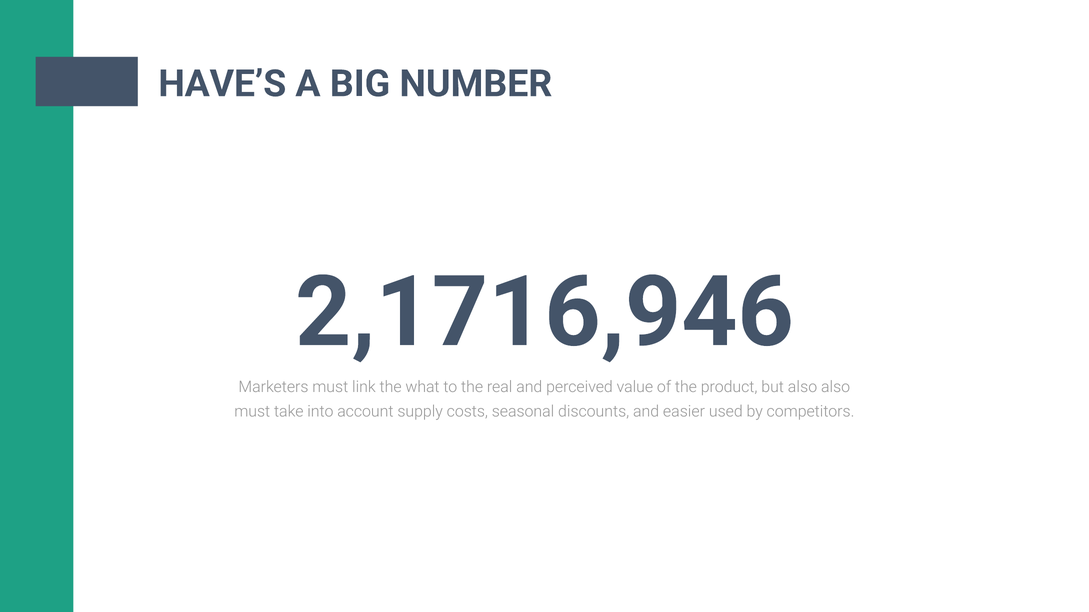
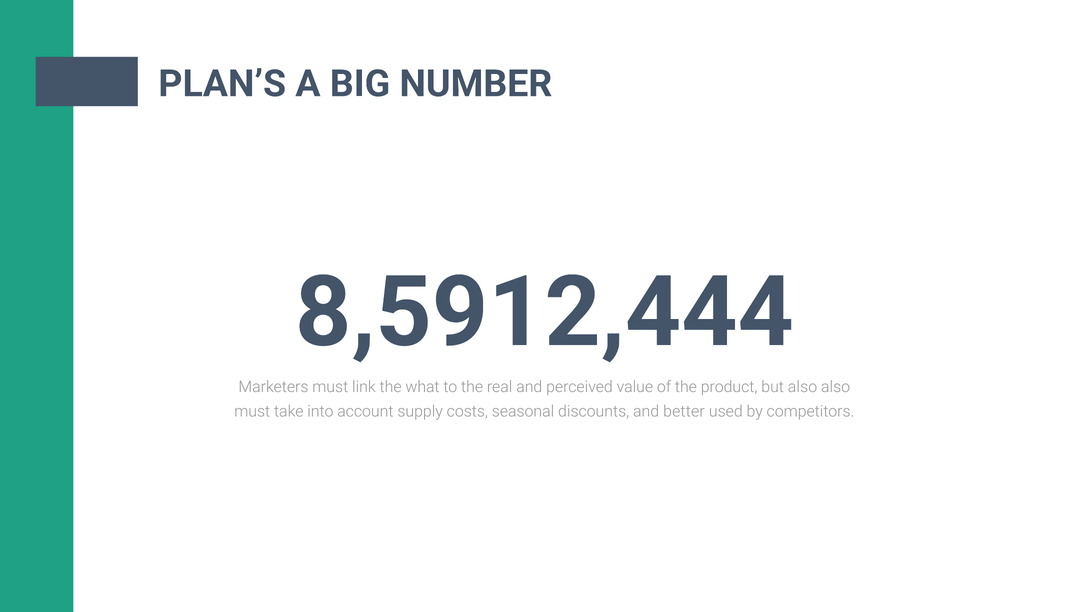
HAVE’S: HAVE’S -> PLAN’S (222, 84)
2,1716,946: 2,1716,946 -> 8,5912,444 (544, 313)
easier: easier -> better (684, 412)
